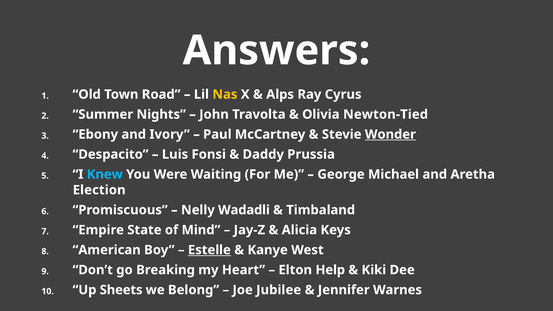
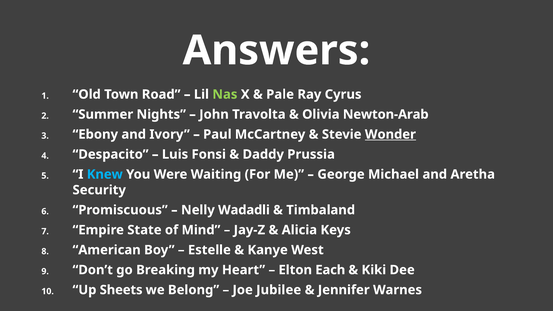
Nas colour: yellow -> light green (225, 94)
Alps: Alps -> Pale (280, 94)
Newton-Tied: Newton-Tied -> Newton-Arab (386, 114)
Election: Election -> Security (99, 190)
Estelle underline: present -> none (209, 250)
Help: Help -> Each (330, 270)
